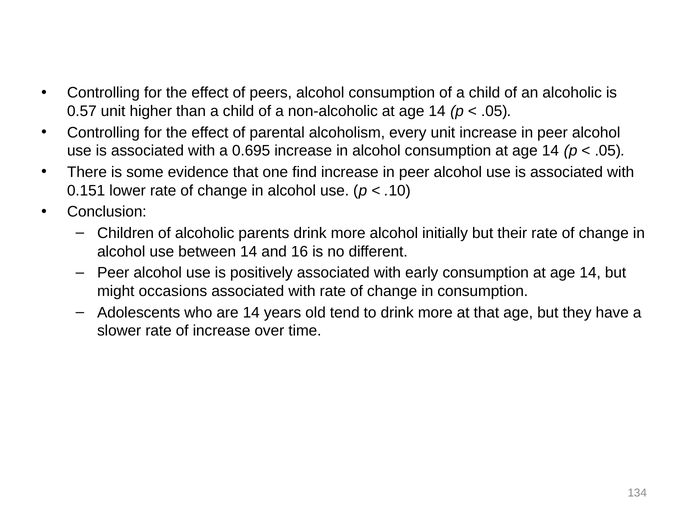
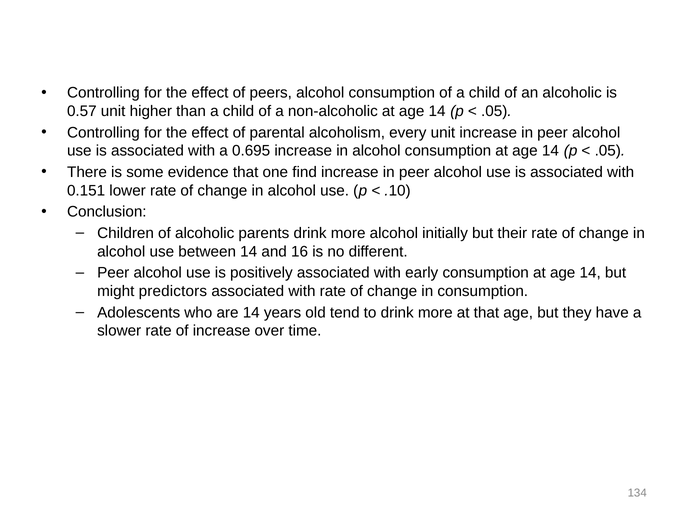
occasions: occasions -> predictors (173, 291)
